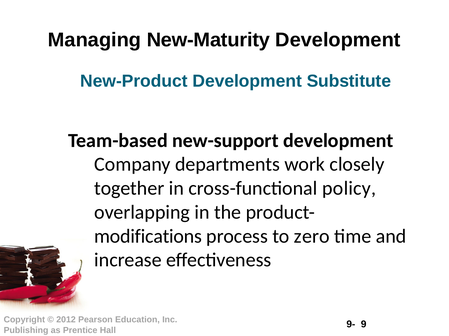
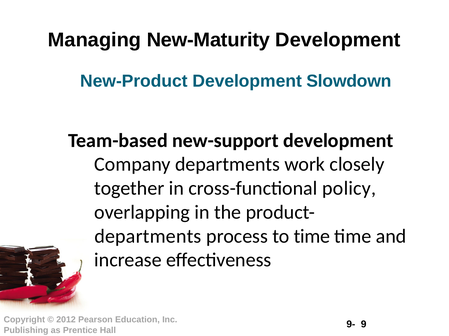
Substitute: Substitute -> Slowdown (349, 81)
modifications: modifications -> departments (148, 237)
to zero: zero -> time (312, 237)
